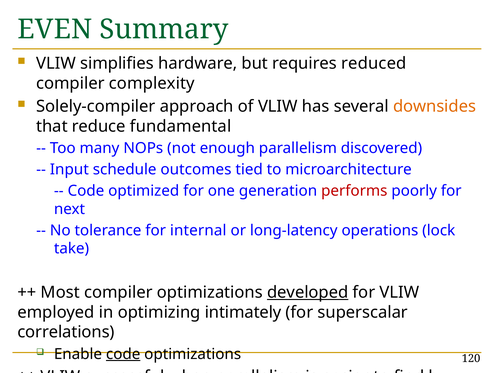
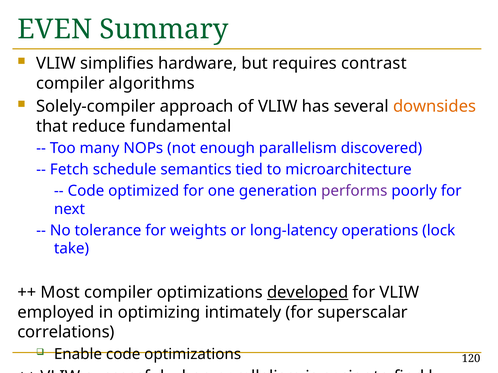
reduced: reduced -> contrast (374, 63)
complexity: complexity -> algorithms (152, 83)
Input: Input -> Fetch (69, 170)
outcomes: outcomes -> semantics (196, 170)
performs colour: red -> purple (354, 191)
internal: internal -> weights (198, 231)
code underline: present -> none (123, 355)
